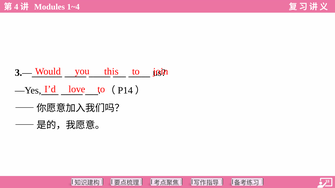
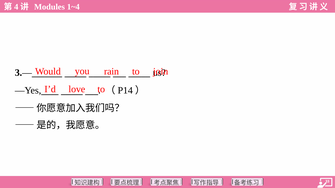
this: this -> rain (111, 72)
